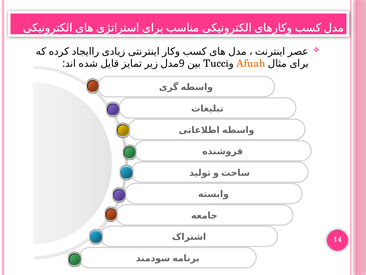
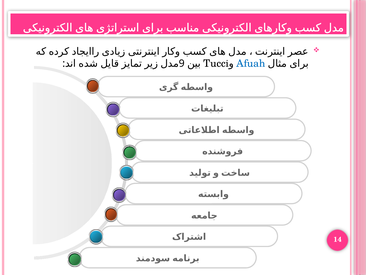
Afuah colour: orange -> blue (251, 64)
